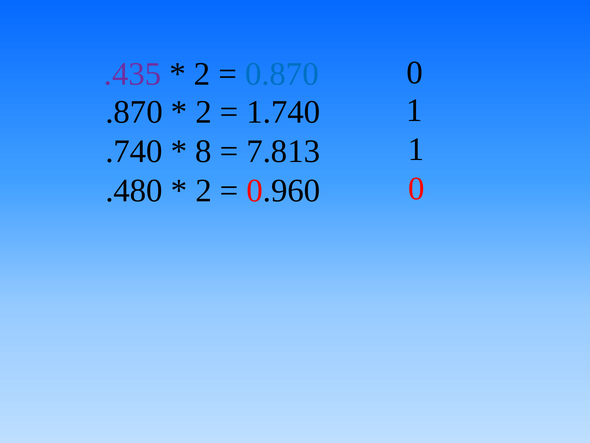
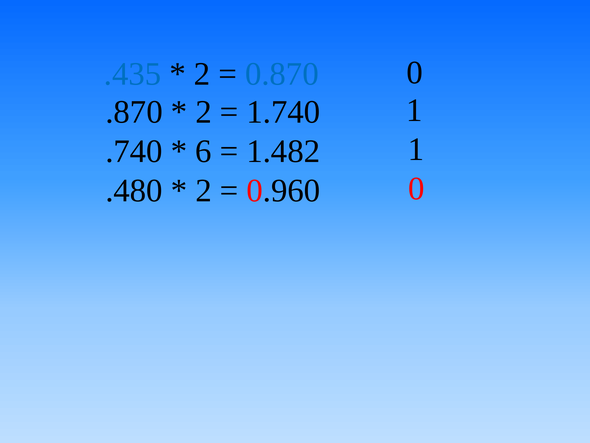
.435 colour: purple -> blue (133, 74)
8: 8 -> 6 (203, 151)
7.813: 7.813 -> 1.482 (283, 151)
